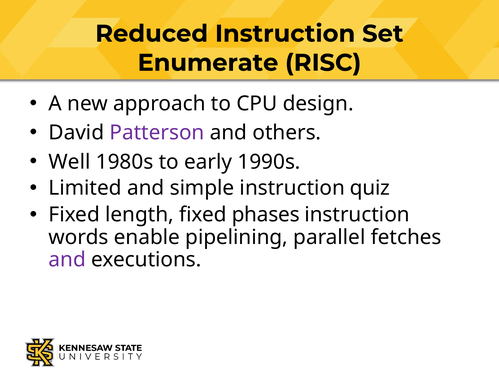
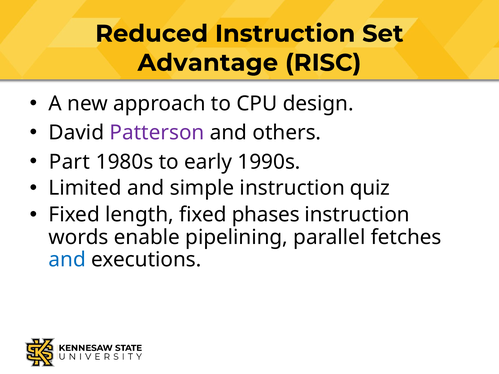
Enumerate: Enumerate -> Advantage (208, 63)
Well: Well -> Part (69, 162)
and colour: purple -> blue (67, 260)
